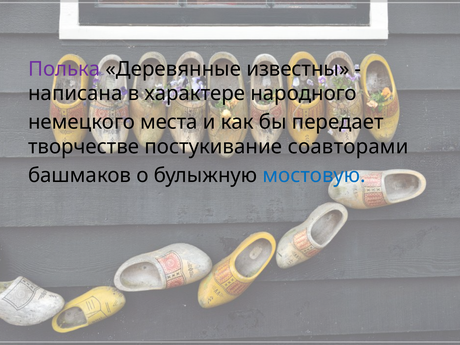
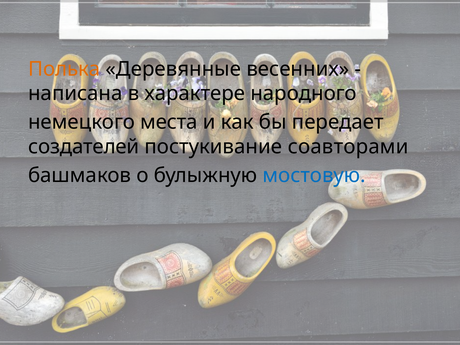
Полька colour: purple -> orange (64, 69)
известны: известны -> весенних (298, 69)
творчестве: творчестве -> создателей (84, 147)
